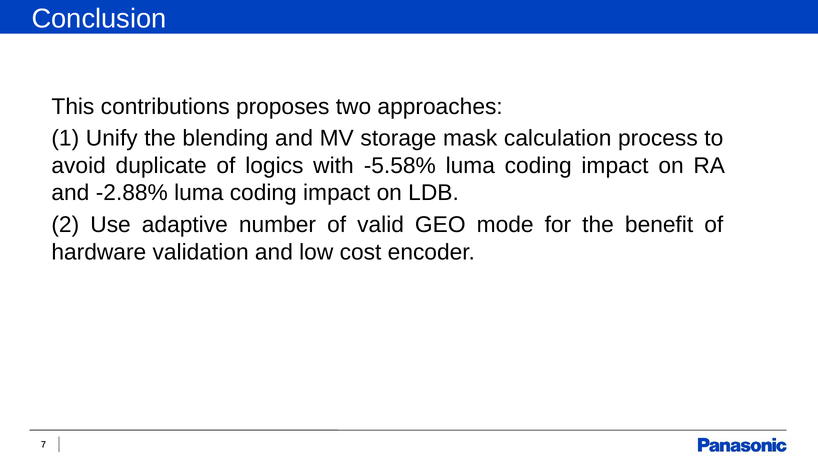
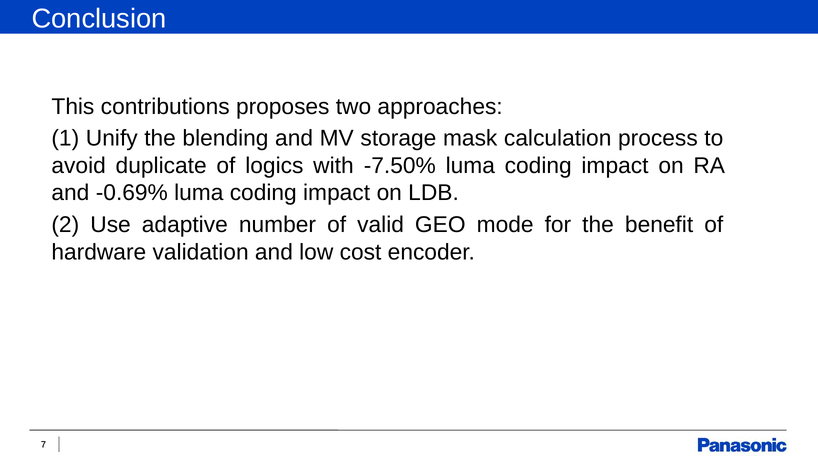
-5.58%: -5.58% -> -7.50% (400, 166)
-2.88%: -2.88% -> -0.69% (132, 193)
